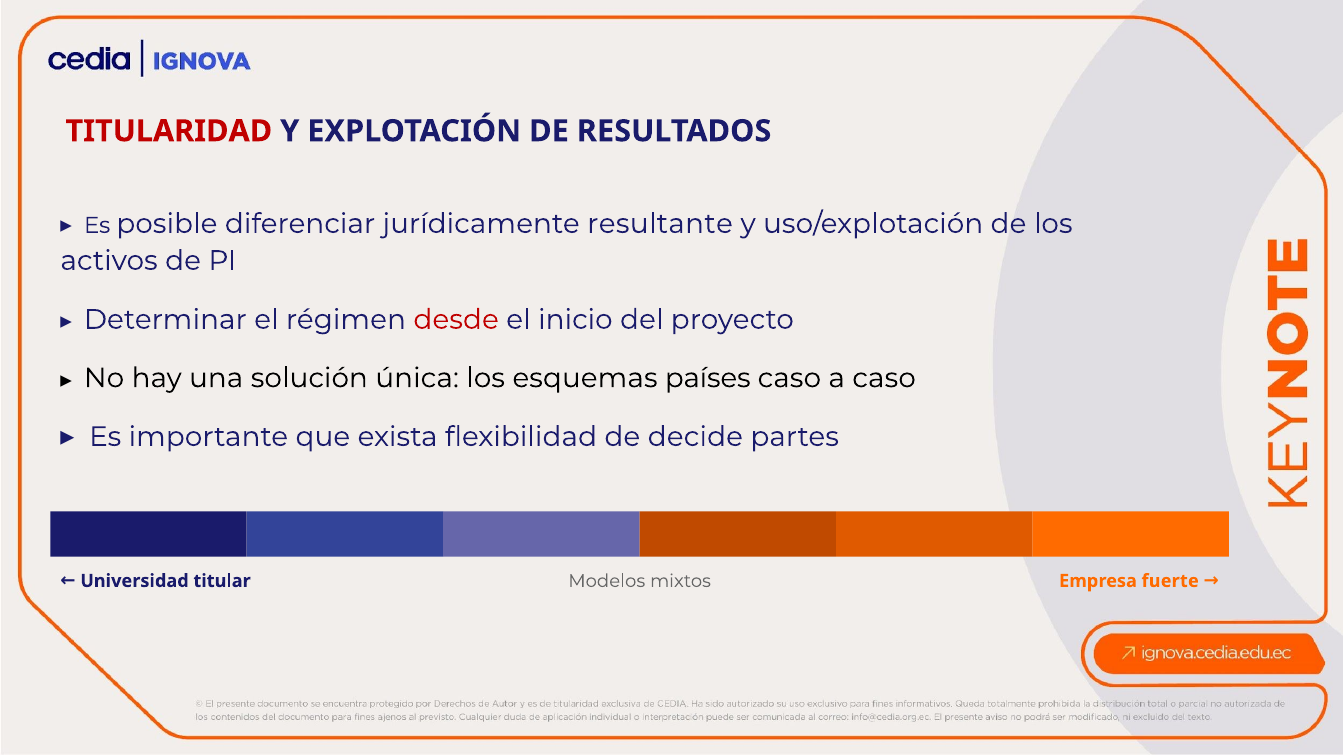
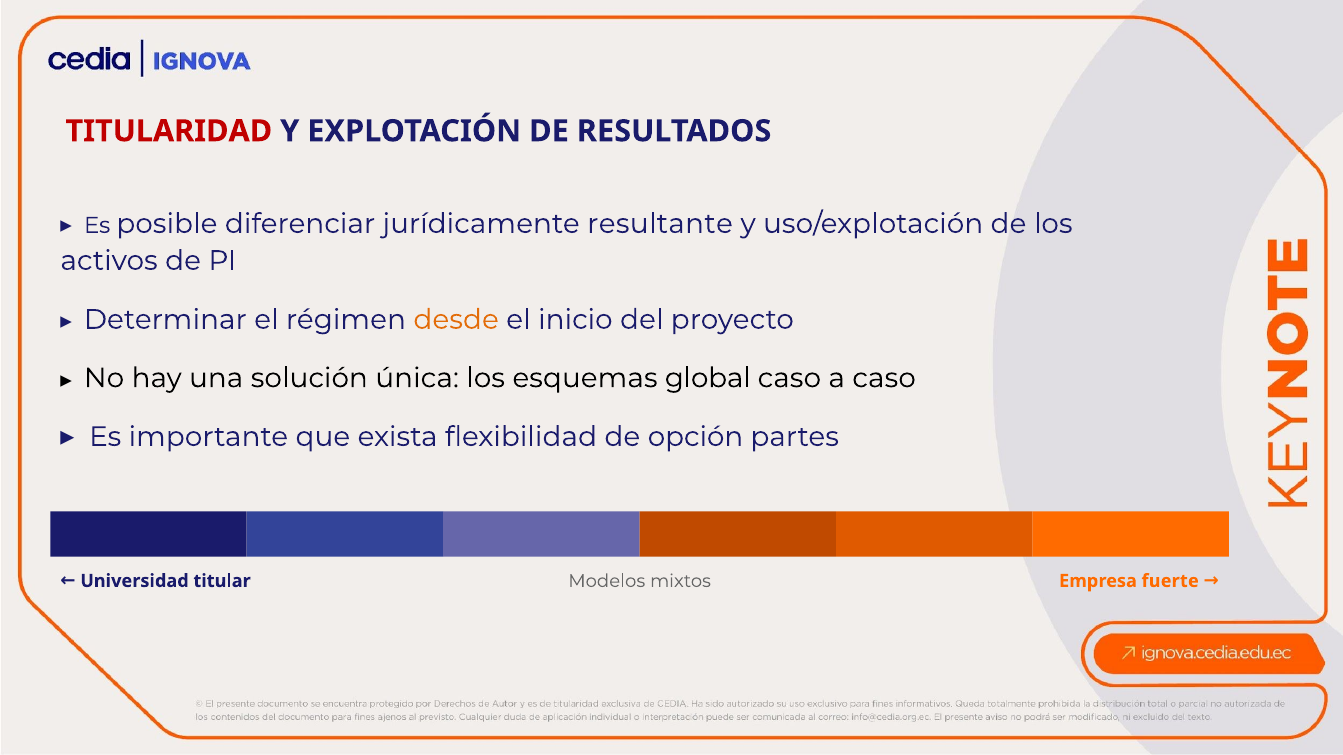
desde colour: red -> orange (456, 320)
países: países -> global (708, 378)
decide: decide -> opción (695, 437)
